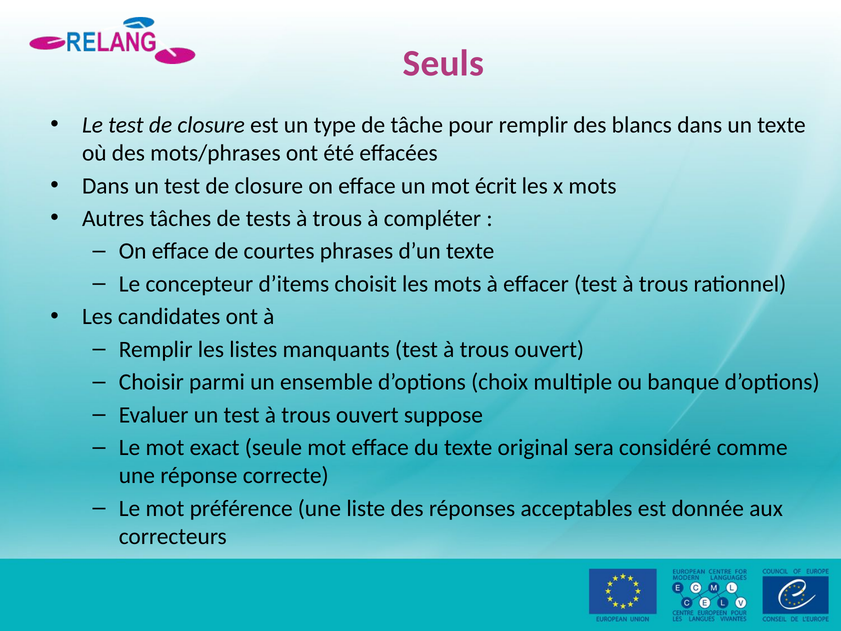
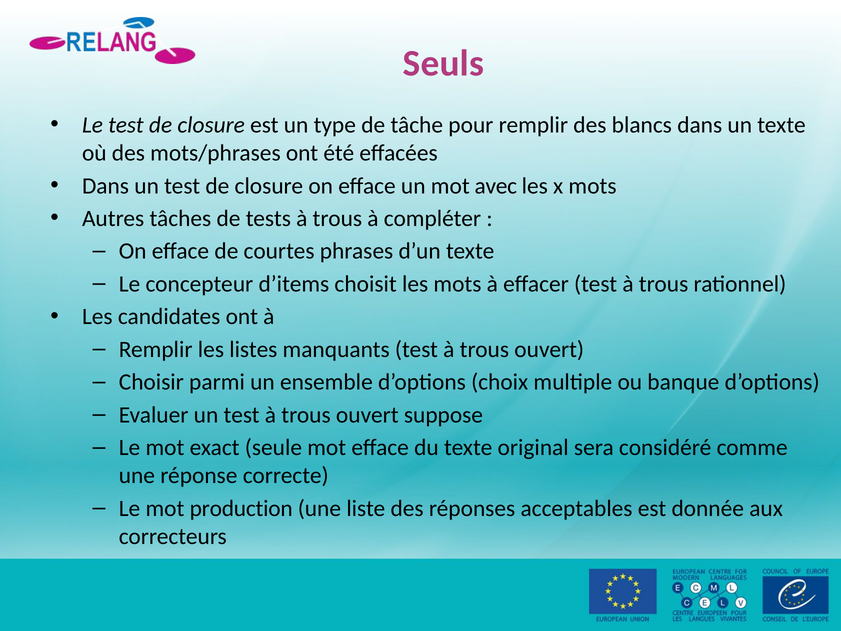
écrit: écrit -> avec (496, 186)
préférence: préférence -> production (241, 508)
